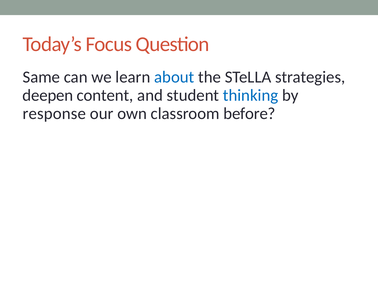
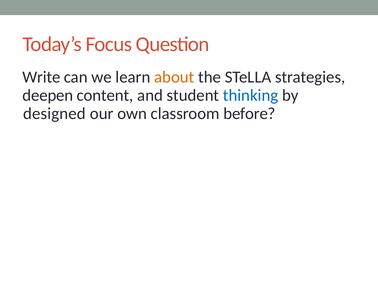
Same: Same -> Write (41, 77)
about colour: blue -> orange (174, 77)
response: response -> designed (54, 113)
